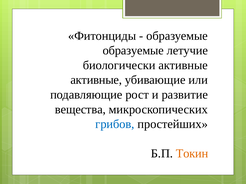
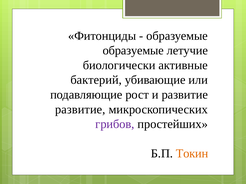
активные: активные -> бактерий (96, 80)
вещества: вещества -> развитие (80, 110)
грибов colour: blue -> purple (115, 124)
